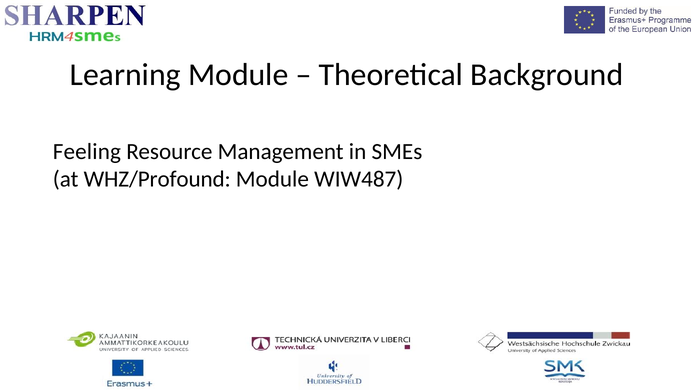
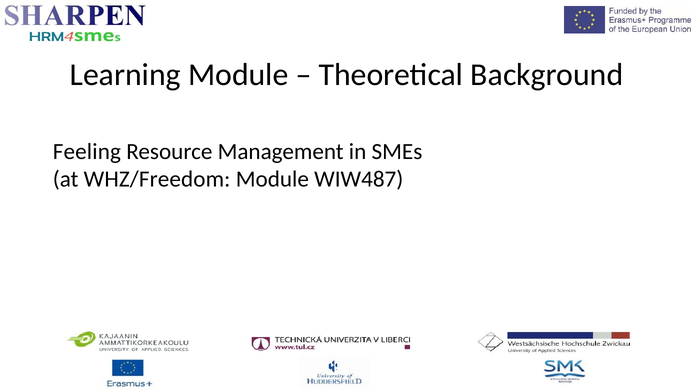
WHZ/Profound: WHZ/Profound -> WHZ/Freedom (157, 179)
